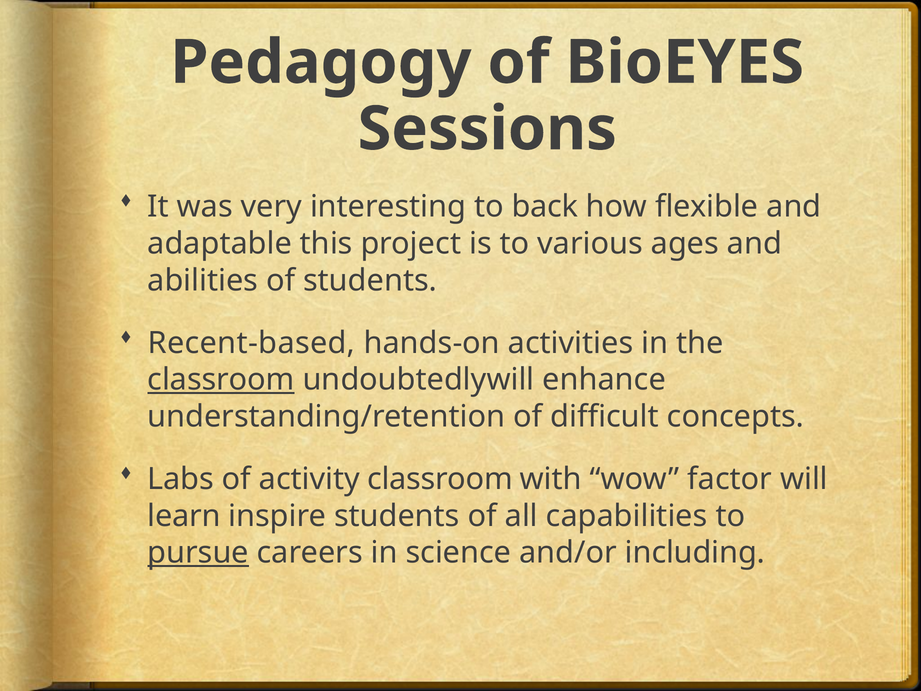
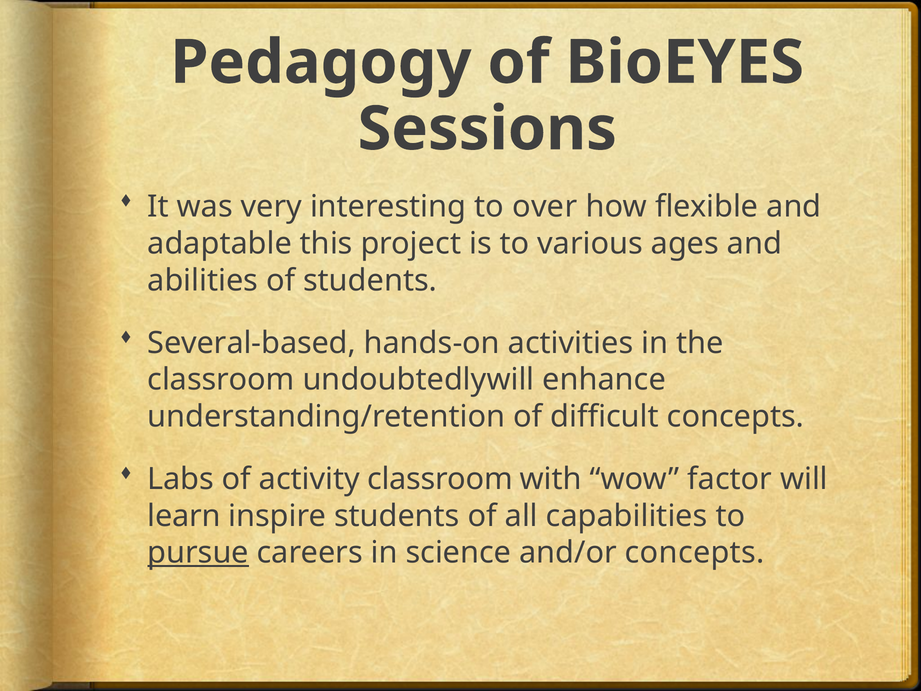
back: back -> over (545, 207)
Recent-based: Recent-based -> Several-based (252, 343)
classroom underline: present -> none (221, 380)
and/or including: including -> concepts (695, 553)
